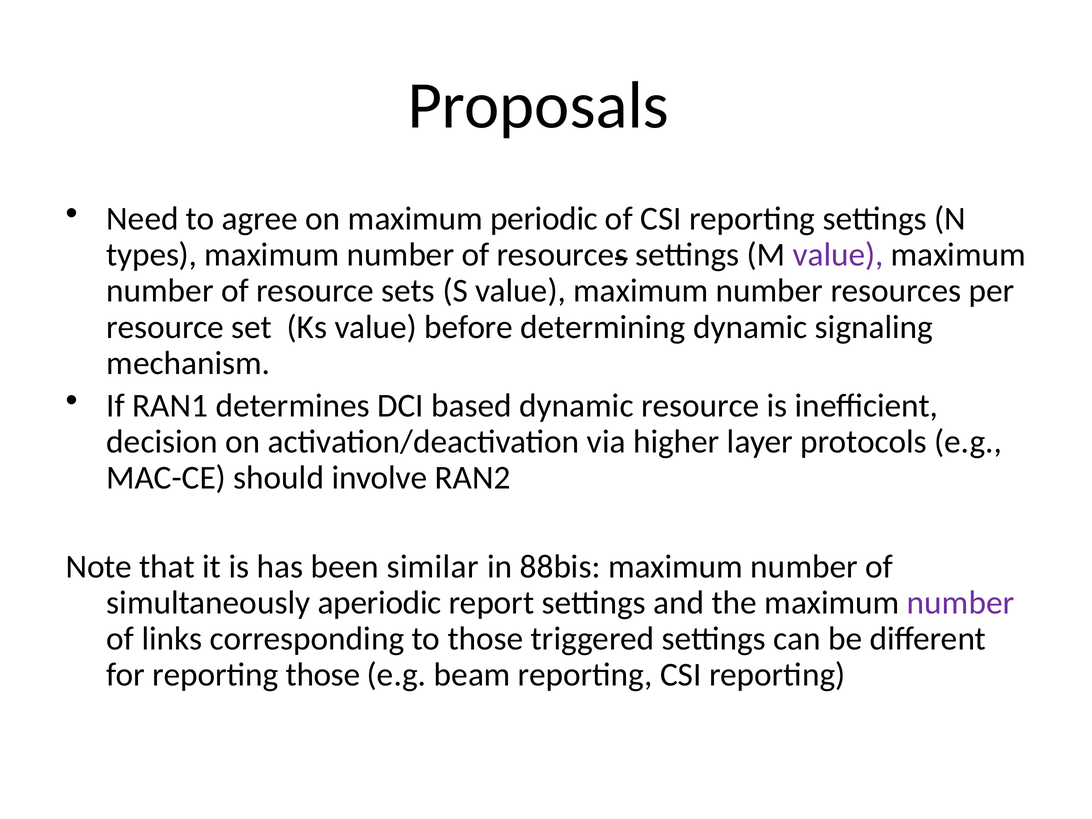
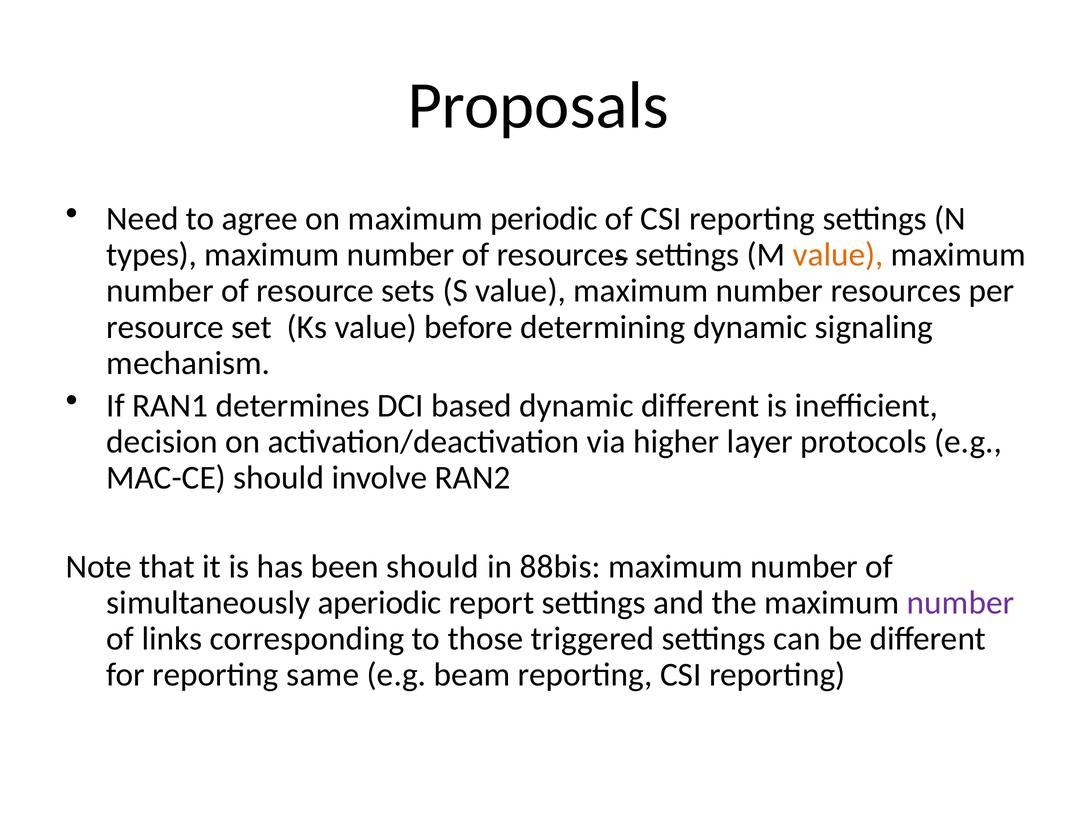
value colour: purple -> orange (838, 255)
dynamic resource: resource -> different (700, 406)
been similar: similar -> should (433, 567)
reporting those: those -> same (323, 675)
